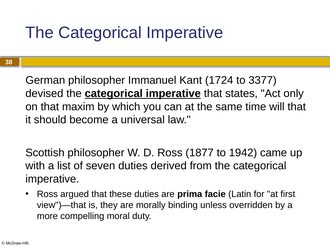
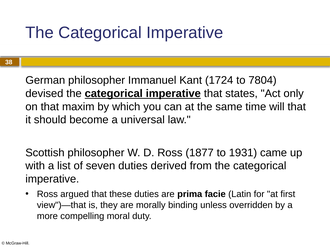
3377: 3377 -> 7804 (263, 81)
1942: 1942 -> 1931 (243, 153)
